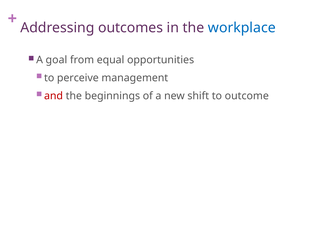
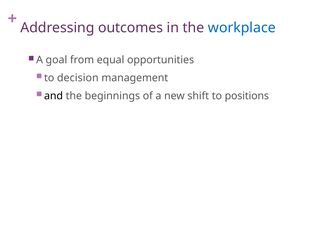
perceive: perceive -> decision (78, 78)
and colour: red -> black (54, 96)
outcome: outcome -> positions (247, 96)
